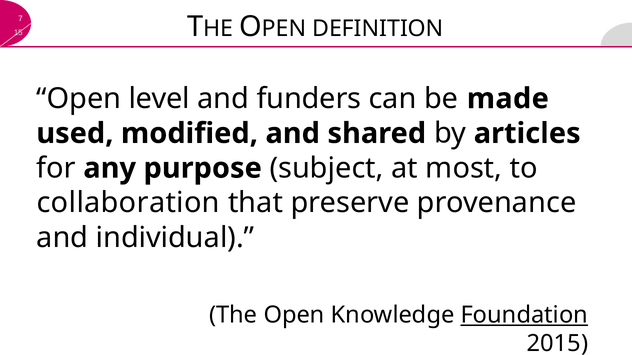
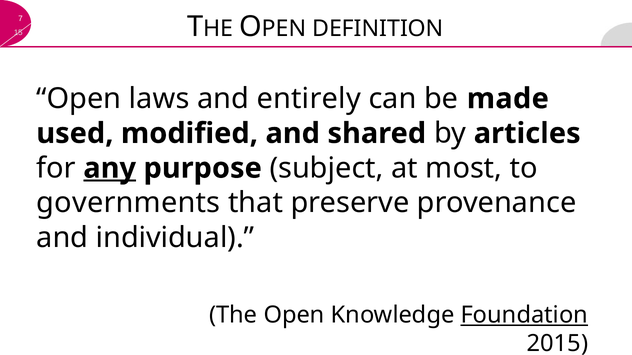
level: level -> laws (159, 99)
funders: funders -> entirely (309, 99)
any underline: none -> present (110, 168)
collaboration: collaboration -> governments (128, 203)
